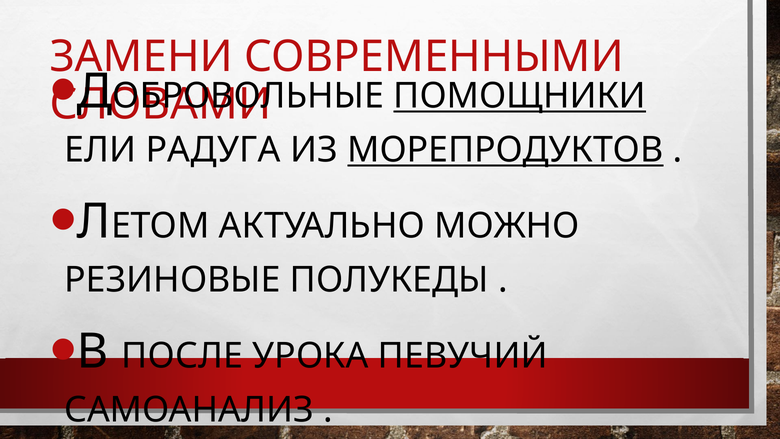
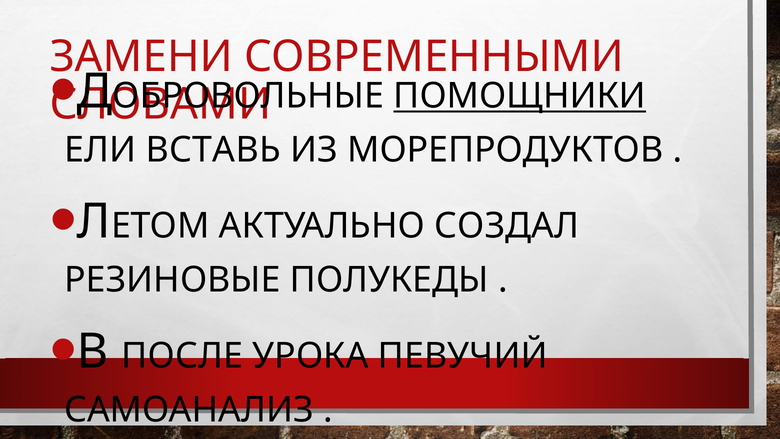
РАДУГА: РАДУГА -> ВСТАВЬ (213, 150)
МОРЕПРОДУКТОВ underline: present -> none (505, 150)
МОЖНО: МОЖНО -> СОЗДАЛ (507, 226)
